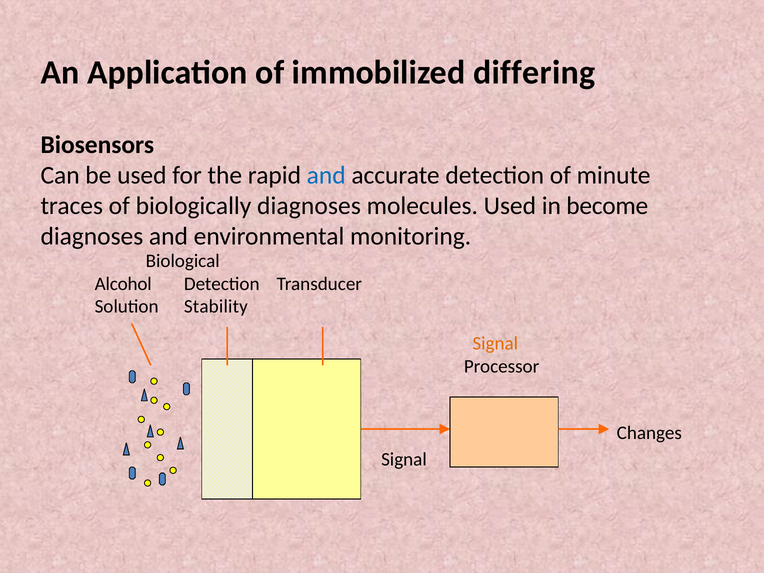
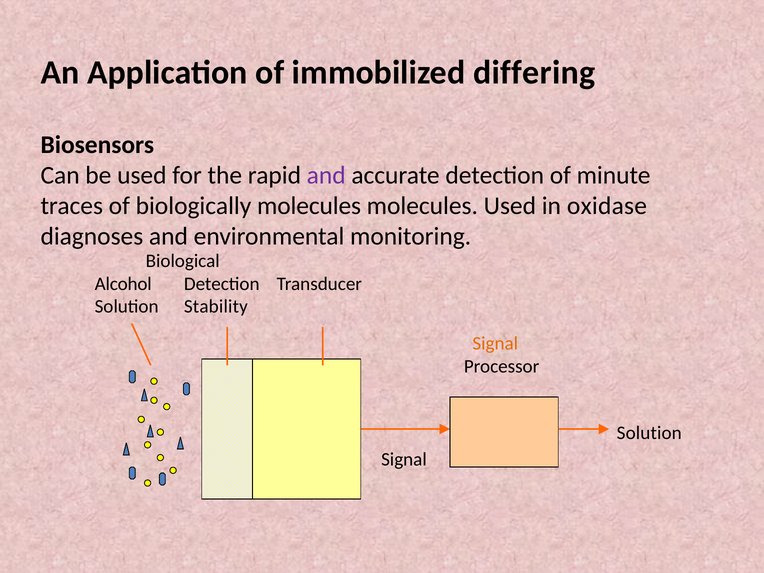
and colour: blue -> purple (326, 175)
biologically diagnoses: diagnoses -> molecules (309, 206)
become: become -> oxidase (607, 206)
Changes: Changes -> Solution (649, 433)
